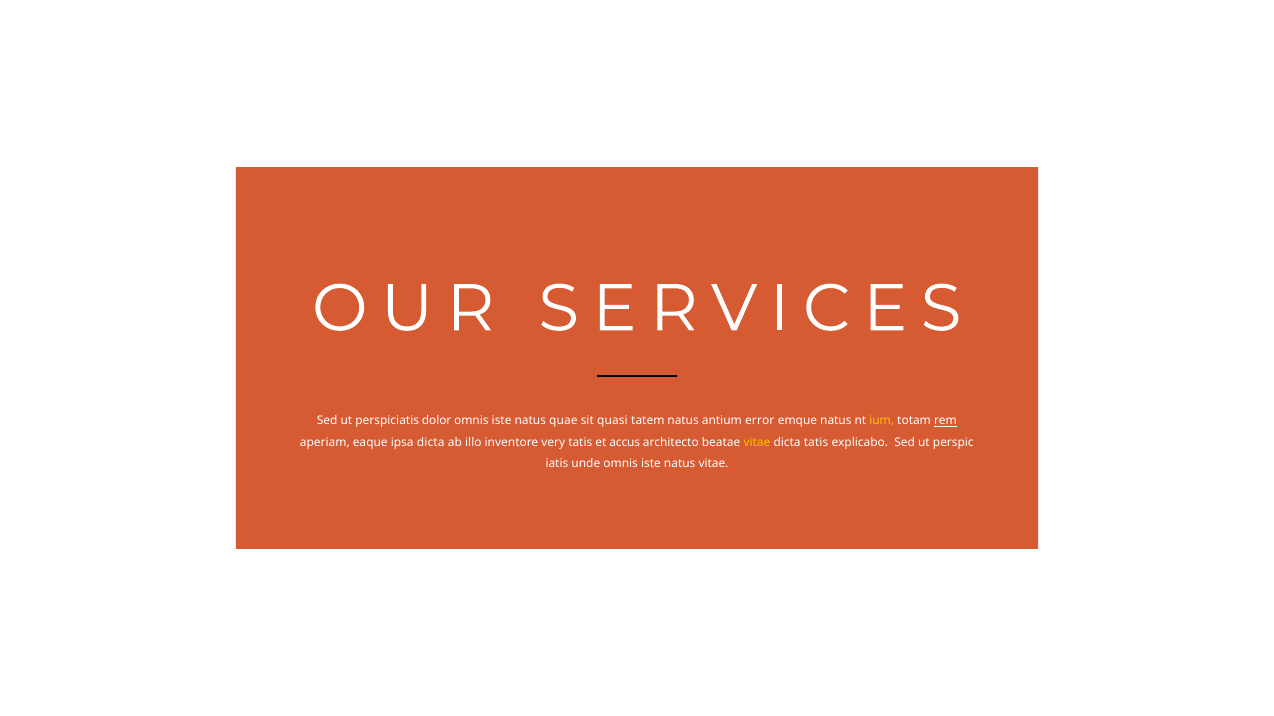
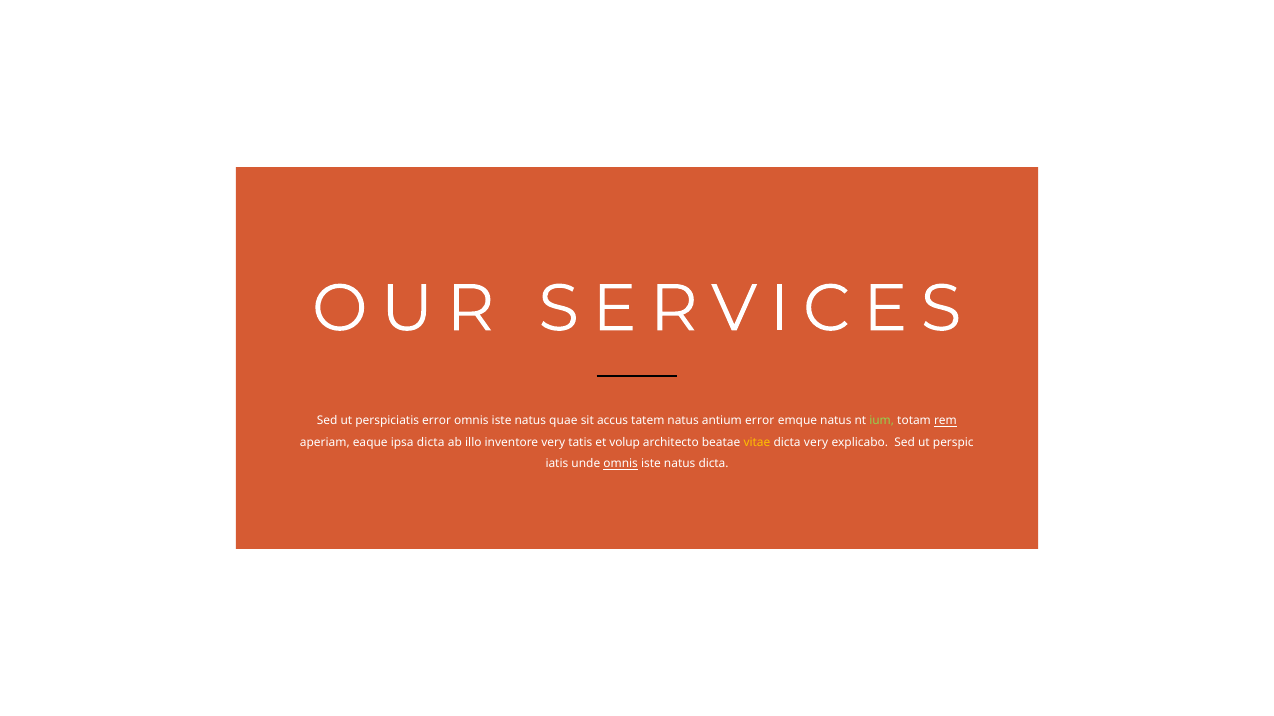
perspiciatis dolor: dolor -> error (437, 421)
quasi: quasi -> accus (613, 421)
ium colour: yellow -> light green (882, 421)
accus: accus -> volup (625, 443)
dicta tatis: tatis -> very (816, 443)
omnis underline: none -> present (621, 464)
natus vitae: vitae -> dicta (713, 464)
